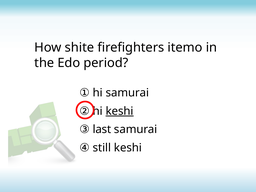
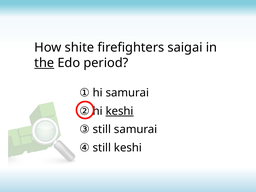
itemo: itemo -> saigai (185, 47)
the underline: none -> present (44, 63)
③ last: last -> still (102, 129)
